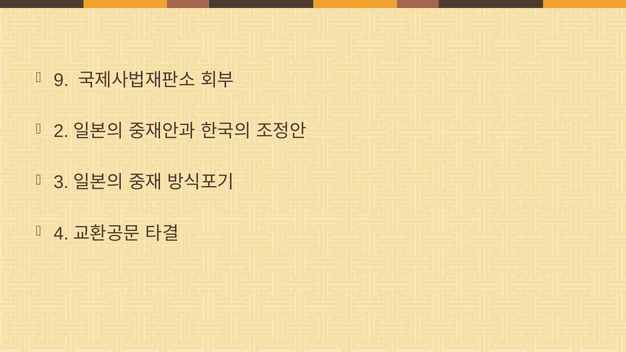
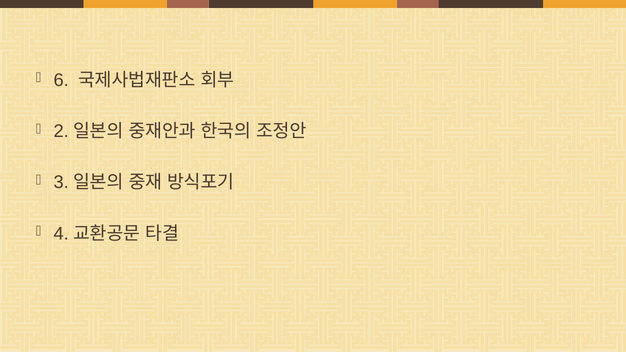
9: 9 -> 6 (61, 80)
